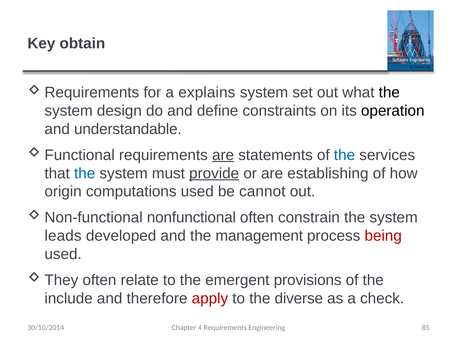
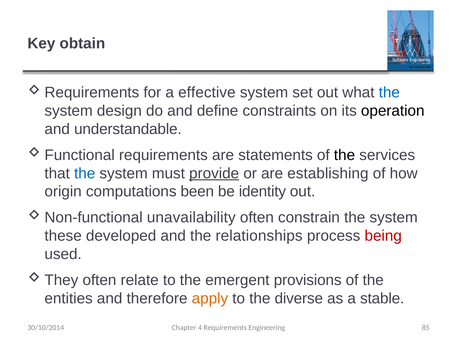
explains: explains -> effective (207, 92)
the colour: black -> blue (389, 92)
are underline: present -> none (223, 155)
the colour: blue -> black (344, 155)
computations used: used -> been (197, 191)
cannot: cannot -> identity (262, 191)
nonfunctional: nonfunctional -> unavailability (191, 217)
leads: leads -> these (63, 236)
management: management -> relationships (259, 236)
include: include -> entities (69, 298)
apply colour: red -> orange (210, 298)
check: check -> stable (382, 298)
